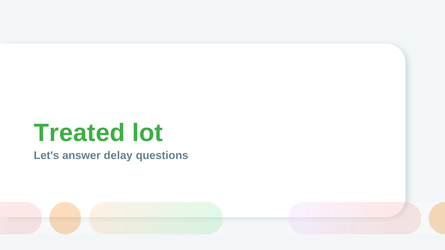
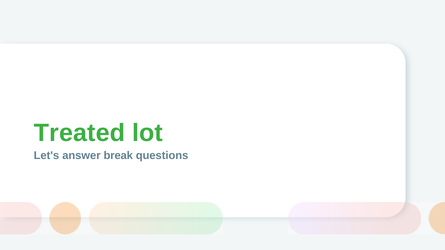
delay: delay -> break (118, 156)
